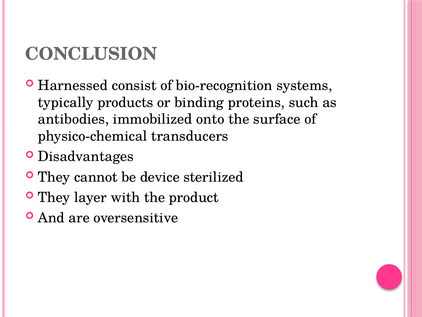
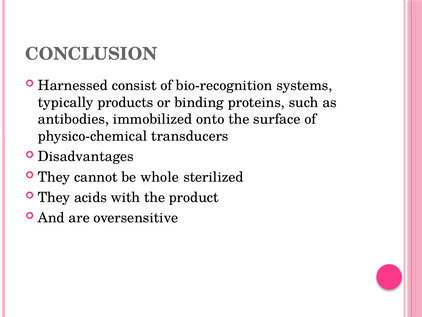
device: device -> whole (160, 177)
layer: layer -> acids (90, 197)
